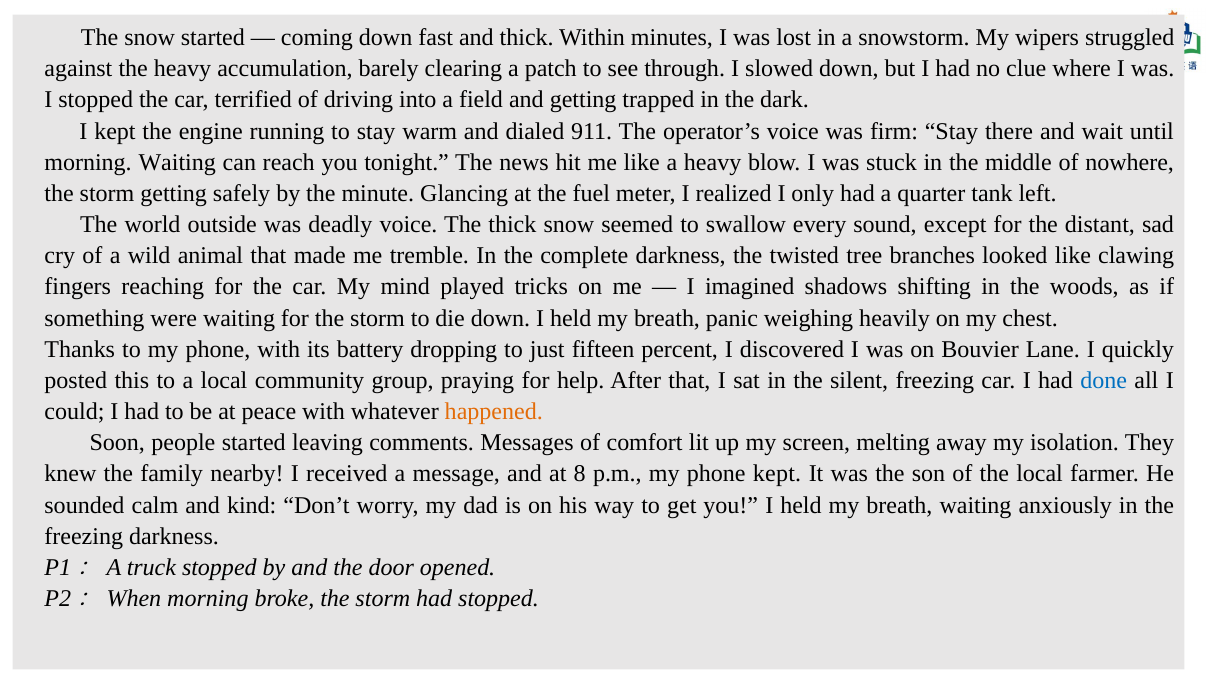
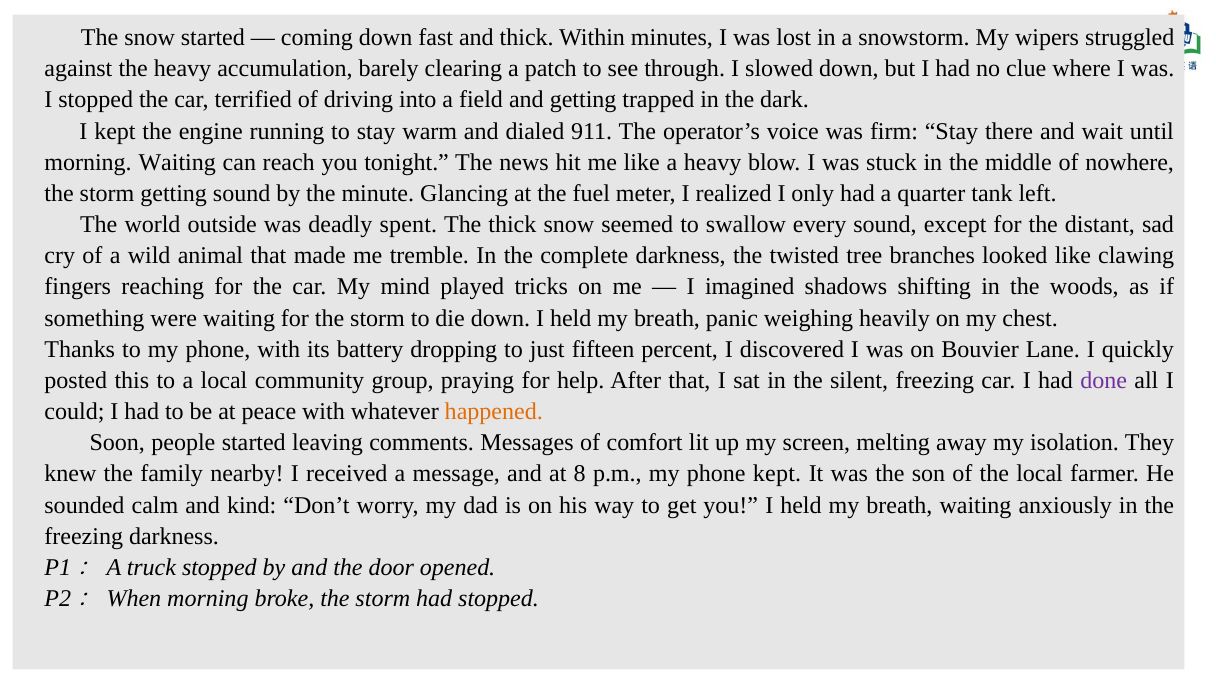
getting safely: safely -> sound (242, 193)
deadly voice: voice -> spent (408, 225)
done colour: blue -> purple (1104, 380)
